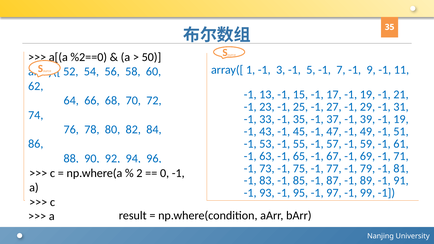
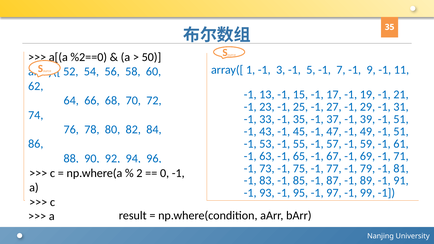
39 -1 19: 19 -> 51 (401, 119)
